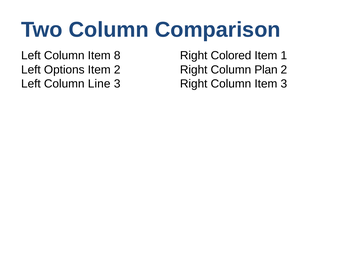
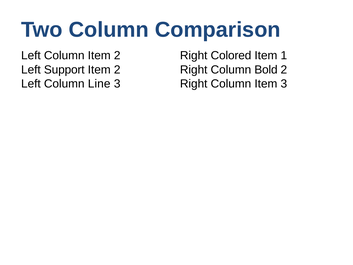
Column Item 8: 8 -> 2 (117, 56)
Options: Options -> Support (64, 70)
Plan: Plan -> Bold (266, 70)
